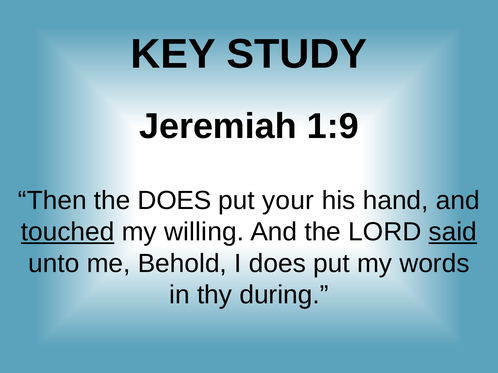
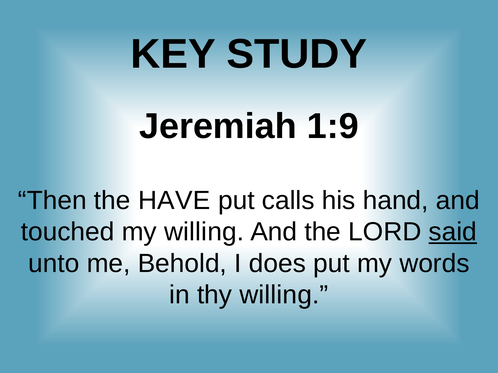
the DOES: DOES -> HAVE (174, 201)
your: your -> calls (288, 201)
touched underline: present -> none (68, 232)
thy during: during -> willing (284, 295)
